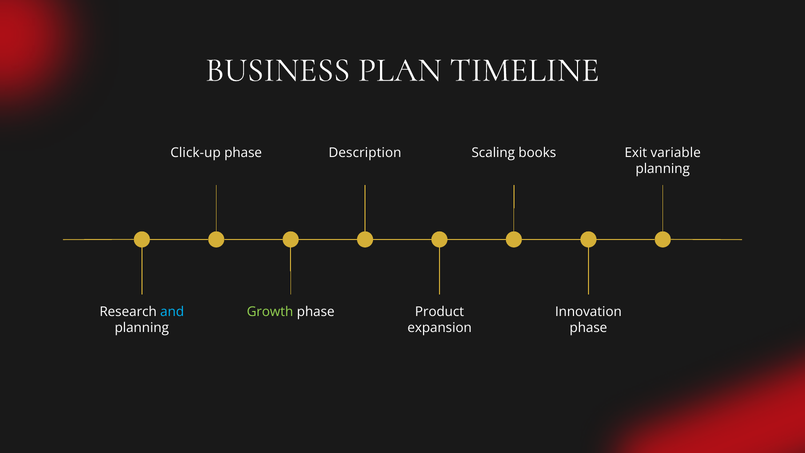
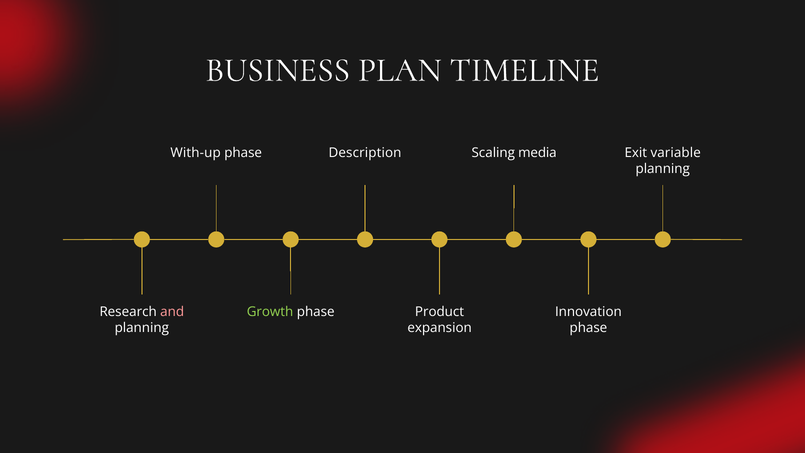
Click-up: Click-up -> With-up (196, 153)
books: books -> media (537, 153)
and colour: light blue -> pink (172, 311)
